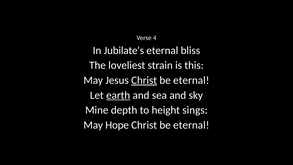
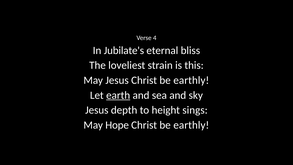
Christ underline: present -> none (144, 80)
eternal: eternal -> earthly (191, 80)
Mine: Mine -> Jesus (97, 110)
eternal: eternal -> earthly (191, 125)
